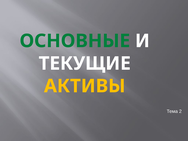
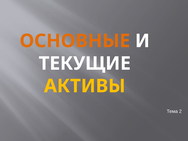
ОСНОВНЫЕ colour: green -> orange (75, 41)
